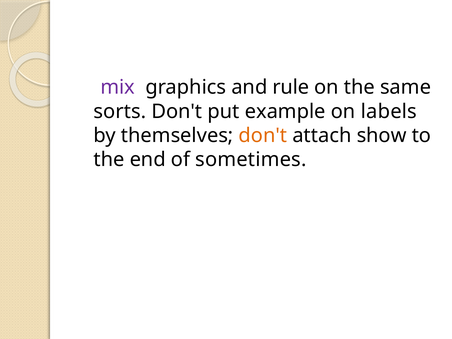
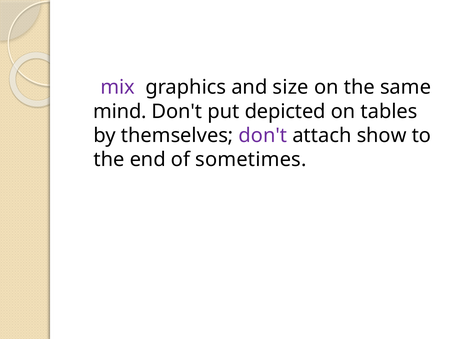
rule: rule -> size (291, 87)
sorts: sorts -> mind (120, 111)
example: example -> depicted (285, 111)
labels: labels -> tables (389, 111)
don't colour: orange -> purple (263, 136)
